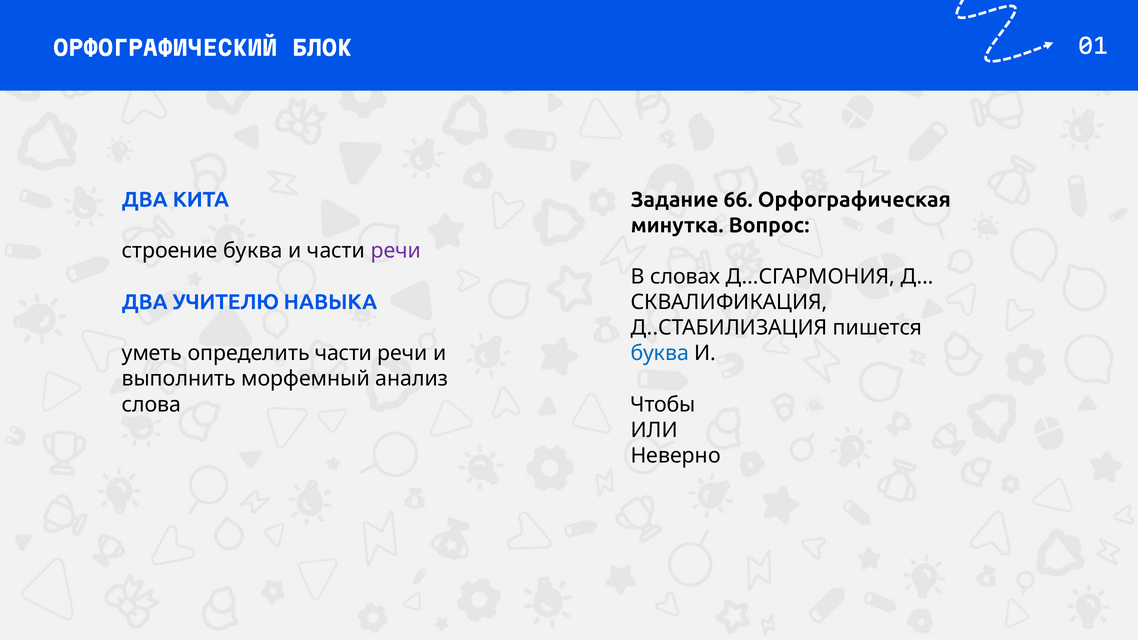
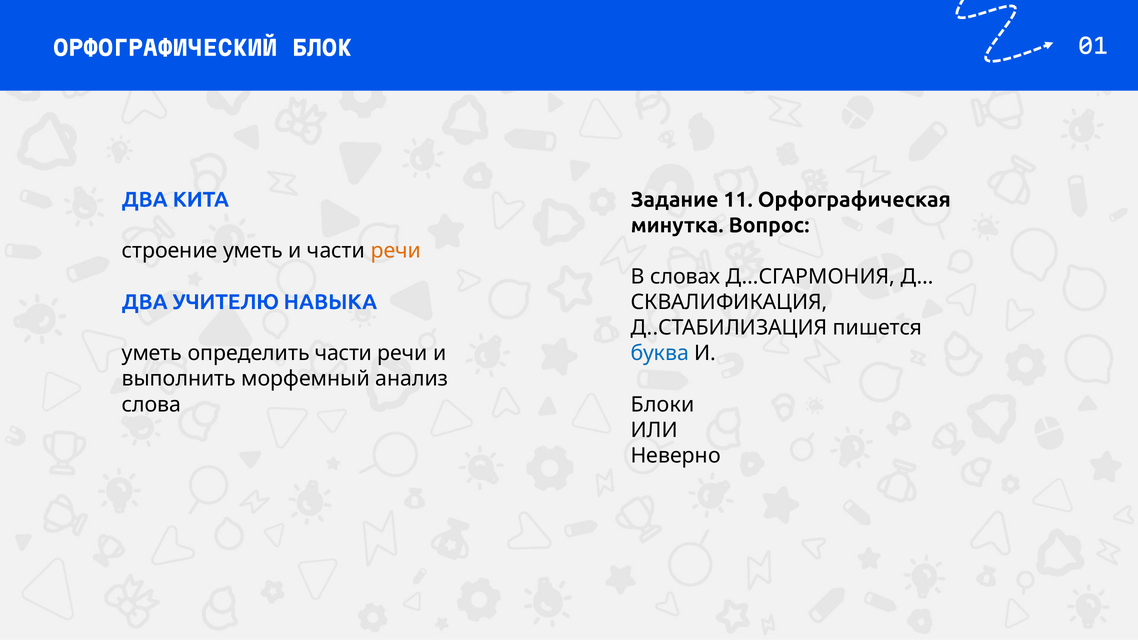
66: 66 -> 11 (738, 200)
строение буква: буква -> уметь (253, 251)
речи colour: purple -> orange (396, 251)
Чтобы: Чтобы -> Блоки (663, 405)
